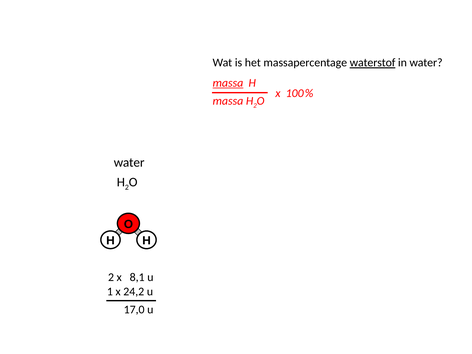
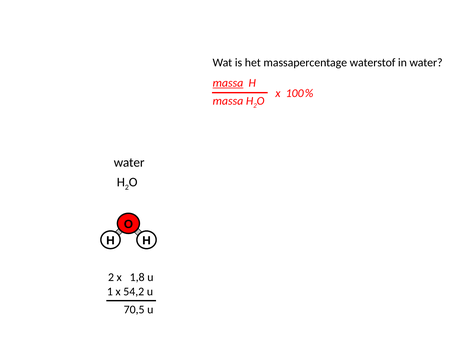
waterstof underline: present -> none (373, 63)
8,1: 8,1 -> 1,8 (137, 277)
24,2: 24,2 -> 54,2 (134, 292)
17,0: 17,0 -> 70,5 (134, 310)
